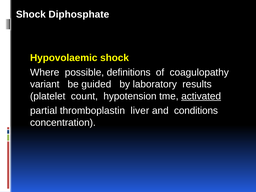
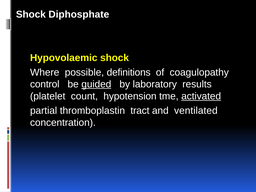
variant: variant -> control (45, 84)
guided underline: none -> present (96, 84)
liver: liver -> tract (140, 111)
conditions: conditions -> ventilated (196, 111)
